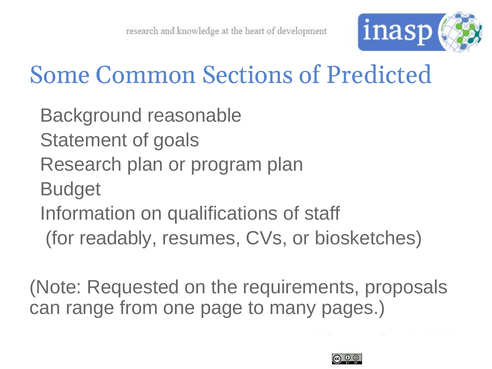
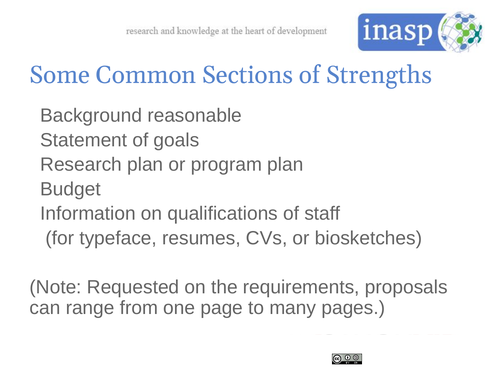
Predicted: Predicted -> Strengths (379, 75)
readably: readably -> typeface (118, 238)
